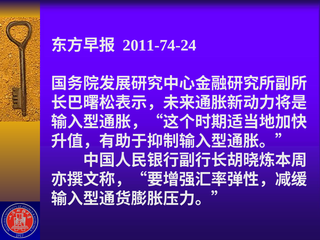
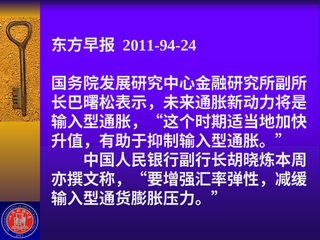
2011-74-24: 2011-74-24 -> 2011-94-24 (160, 45)
